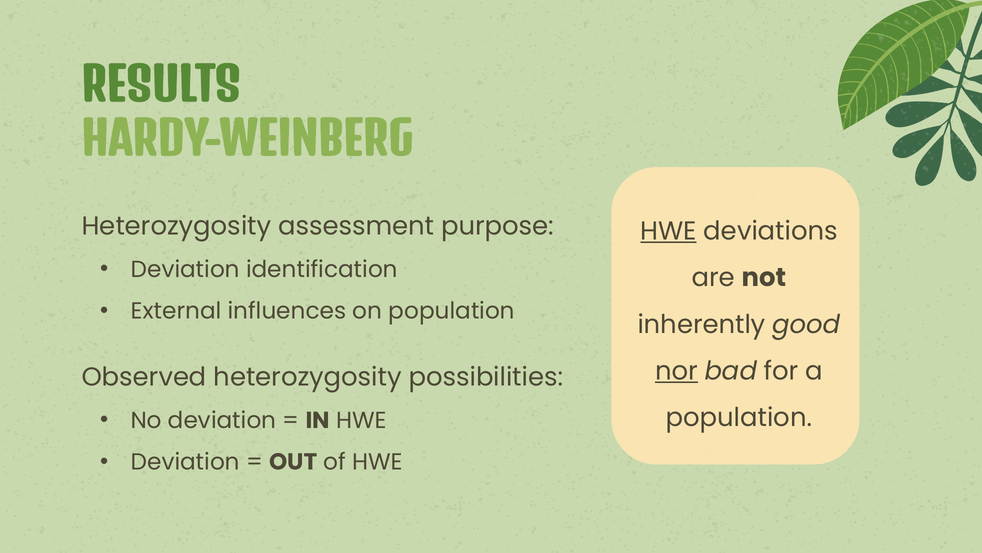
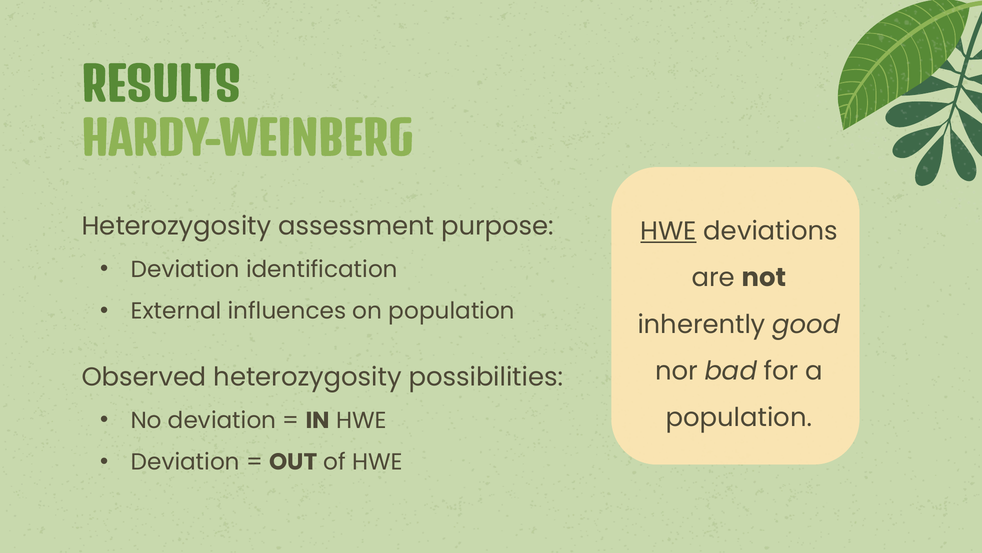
nor underline: present -> none (676, 371)
